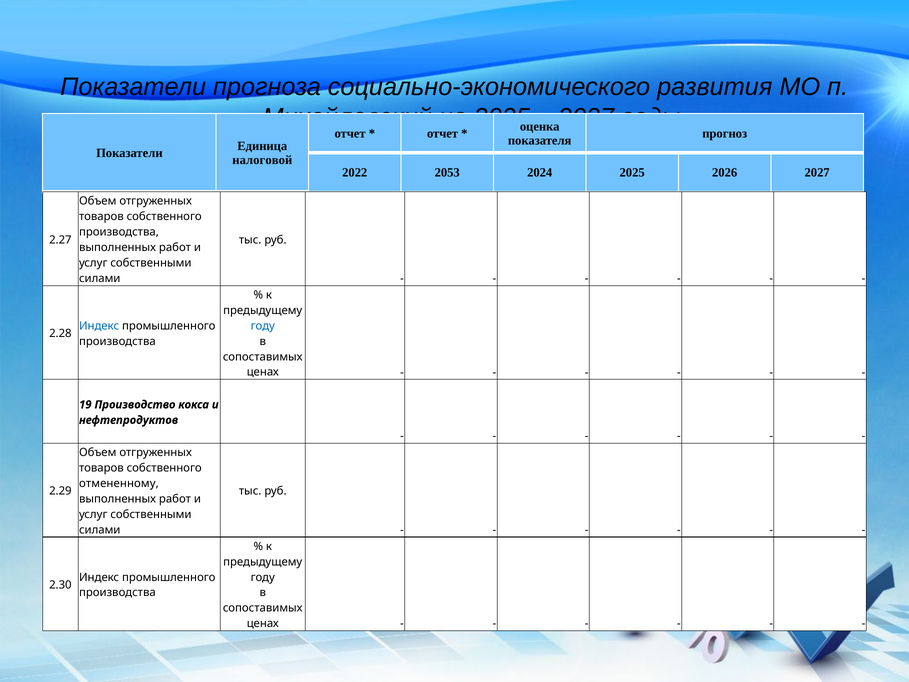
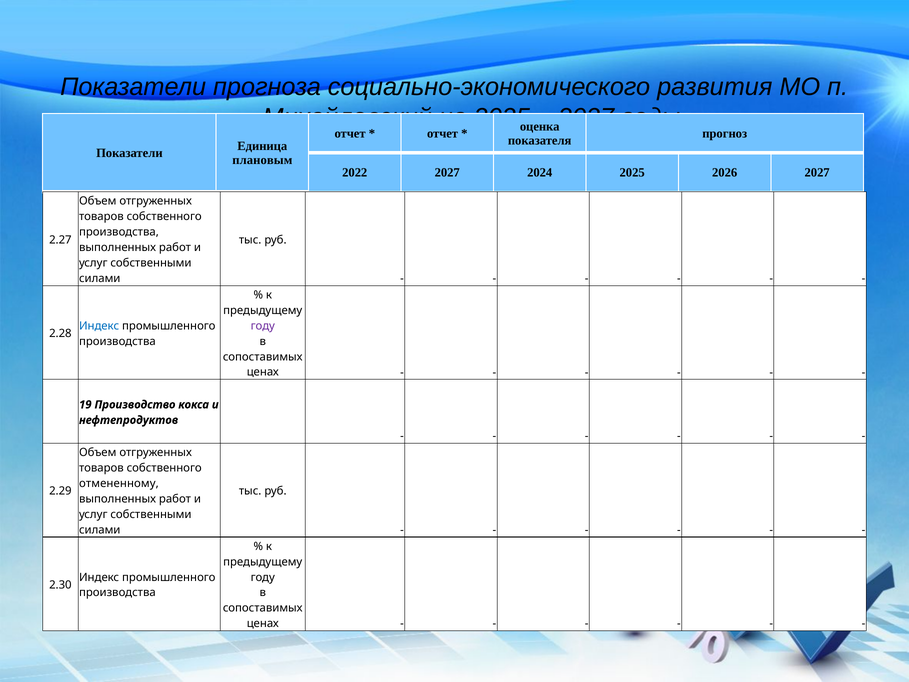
налоговой: налоговой -> плановым (262, 160)
2022 2053: 2053 -> 2027 (447, 173)
году colour: blue -> purple (263, 326)
